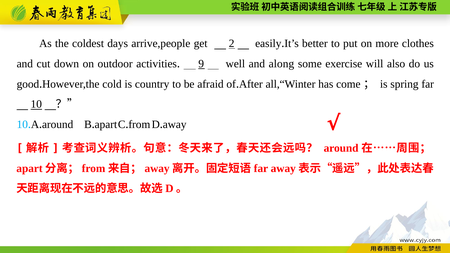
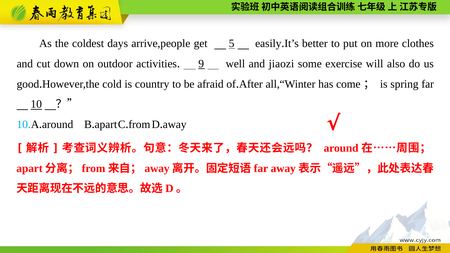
2: 2 -> 5 (232, 44)
along: along -> jiaozi (281, 64)
